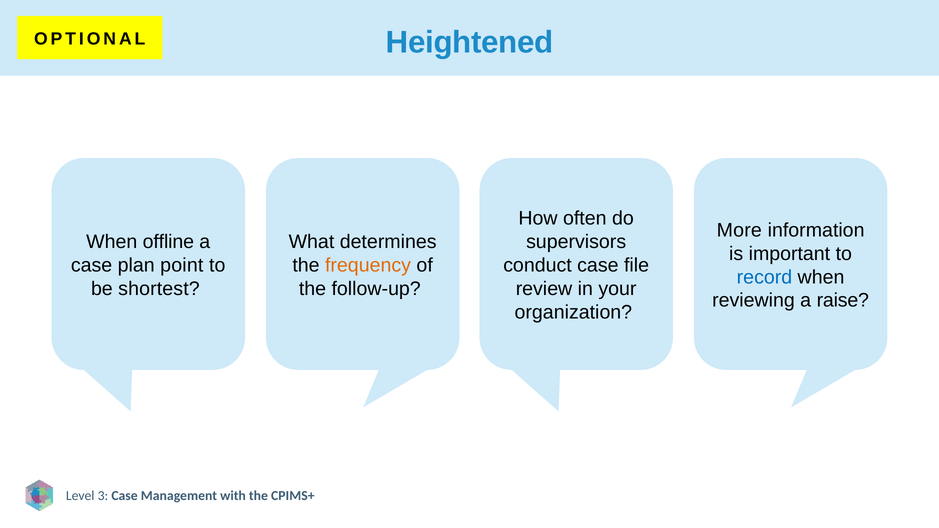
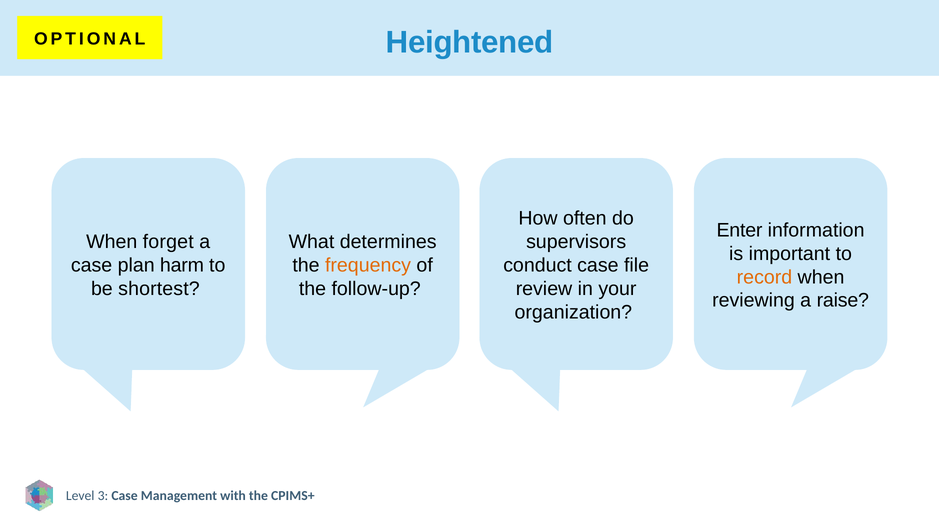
More: More -> Enter (739, 230)
offline: offline -> forget (168, 242)
point: point -> harm (182, 265)
record colour: blue -> orange (764, 277)
